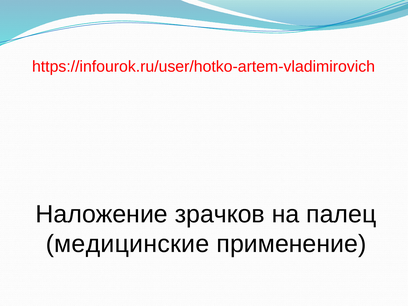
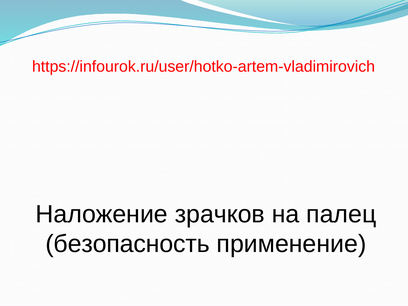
медицинские: медицинские -> безопасность (128, 244)
